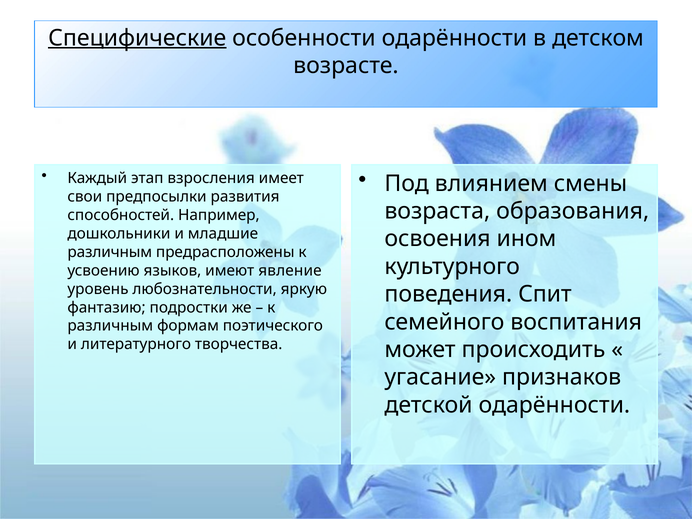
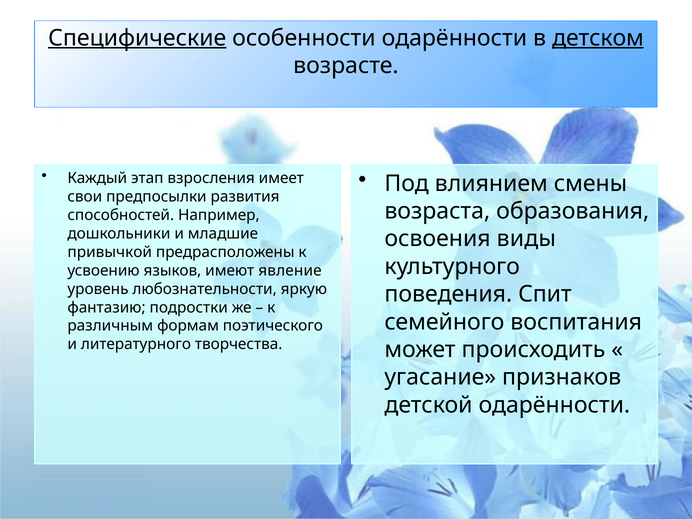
детском underline: none -> present (598, 38)
ином: ином -> виды (526, 239)
различным: различным -> привычкой (110, 252)
